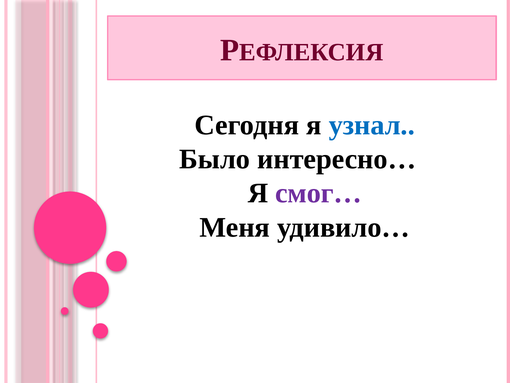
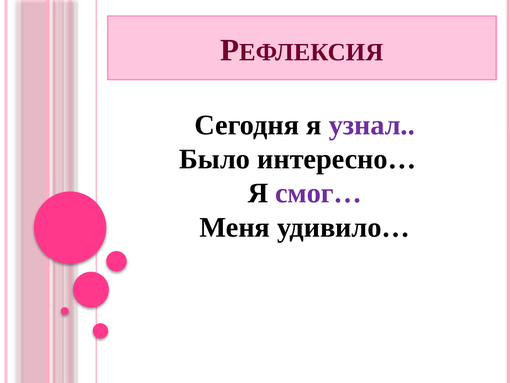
узнал colour: blue -> purple (372, 125)
